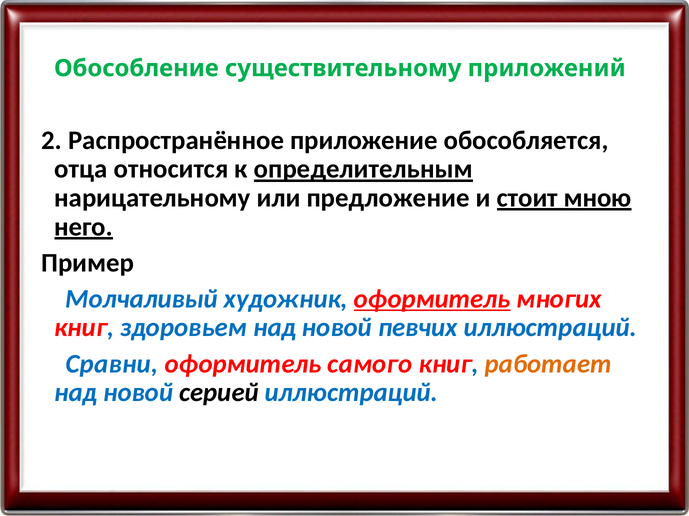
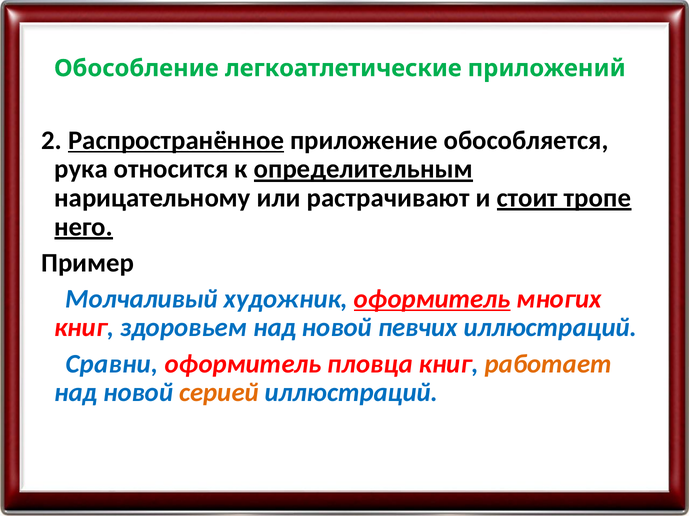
существительному: существительному -> легкоатлетические (343, 68)
Распространённое underline: none -> present (176, 140)
отца: отца -> рука (81, 169)
предложение: предложение -> растрачивают (388, 198)
мною: мною -> тропе (598, 198)
самого: самого -> пловца (370, 364)
серией colour: black -> orange (219, 393)
